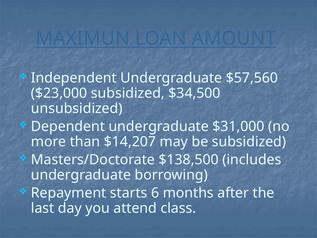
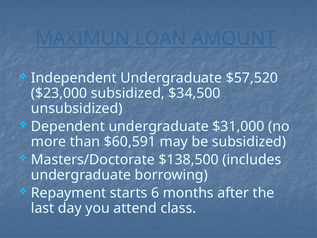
$57,560: $57,560 -> $57,520 (252, 78)
$14,207: $14,207 -> $60,591 (130, 142)
